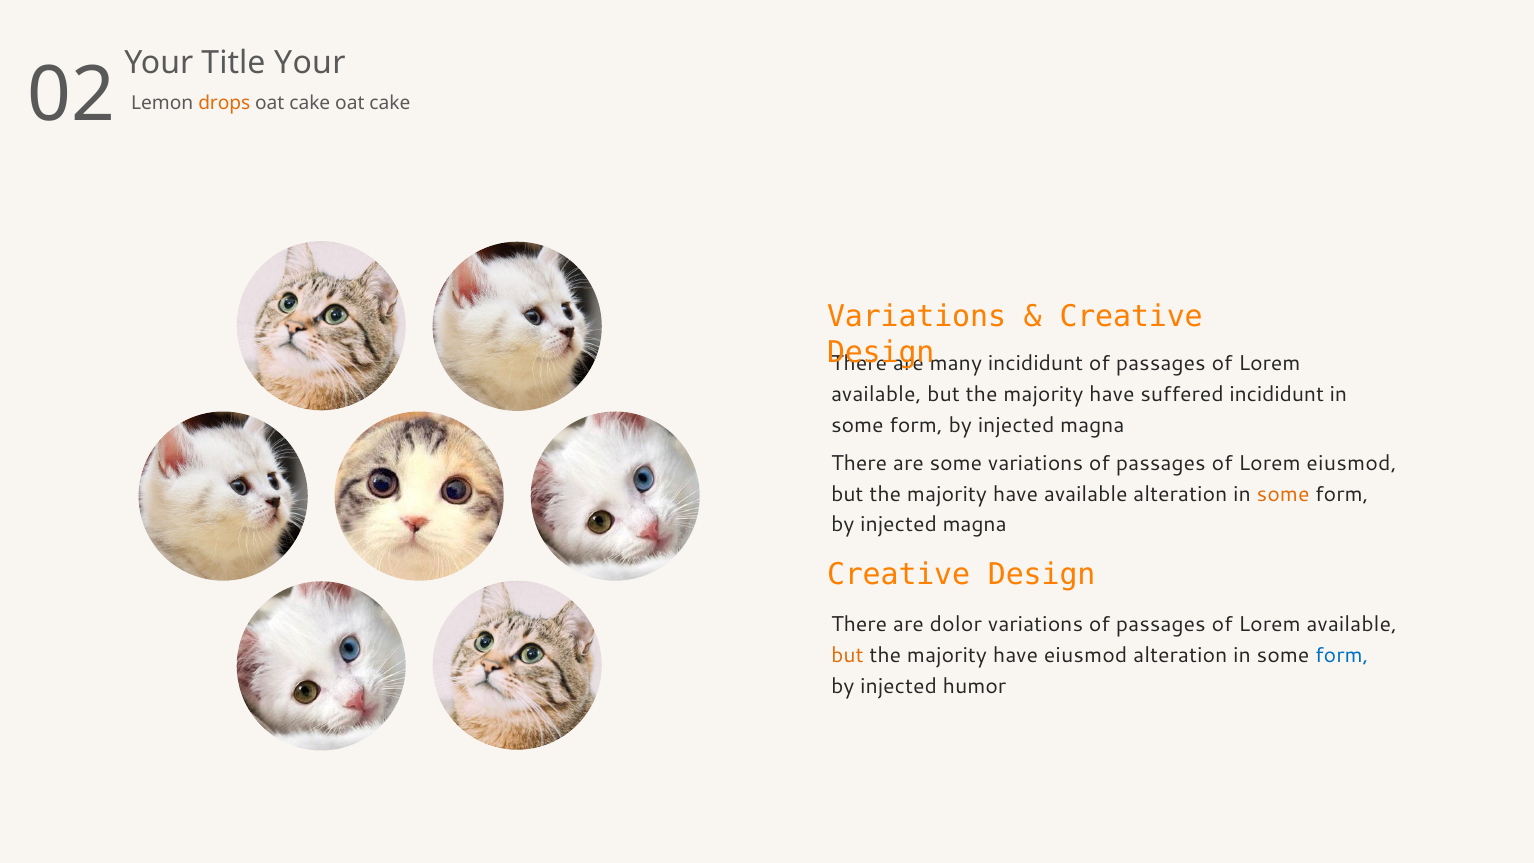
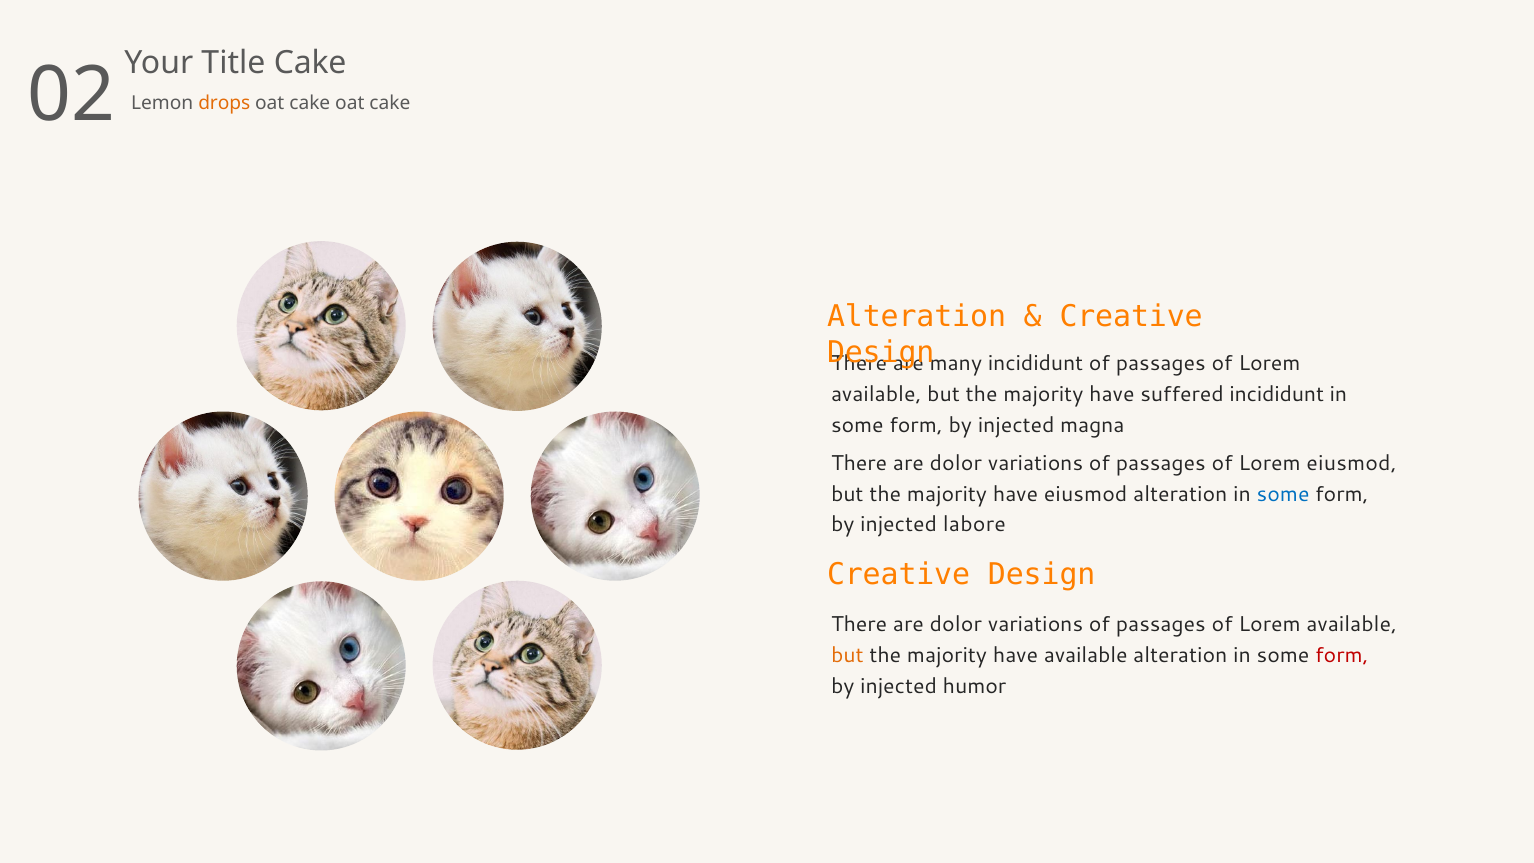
Title Your: Your -> Cake (310, 63)
Variations: Variations -> Alteration (917, 316)
some: some -> dolor (956, 463)
have available: available -> eiusmod (1086, 494)
some colour: orange -> blue (1283, 494)
magna: magna -> labore (974, 525)
have eiusmod: eiusmod -> available (1086, 655)
form colour: blue -> red (1342, 655)
